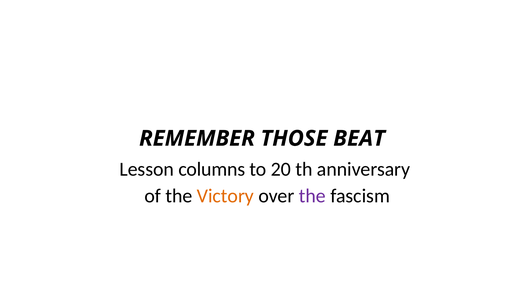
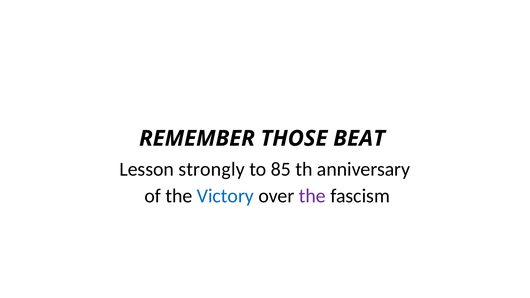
columns: columns -> strongly (212, 169)
20: 20 -> 85 (281, 169)
Victory colour: orange -> blue (225, 196)
